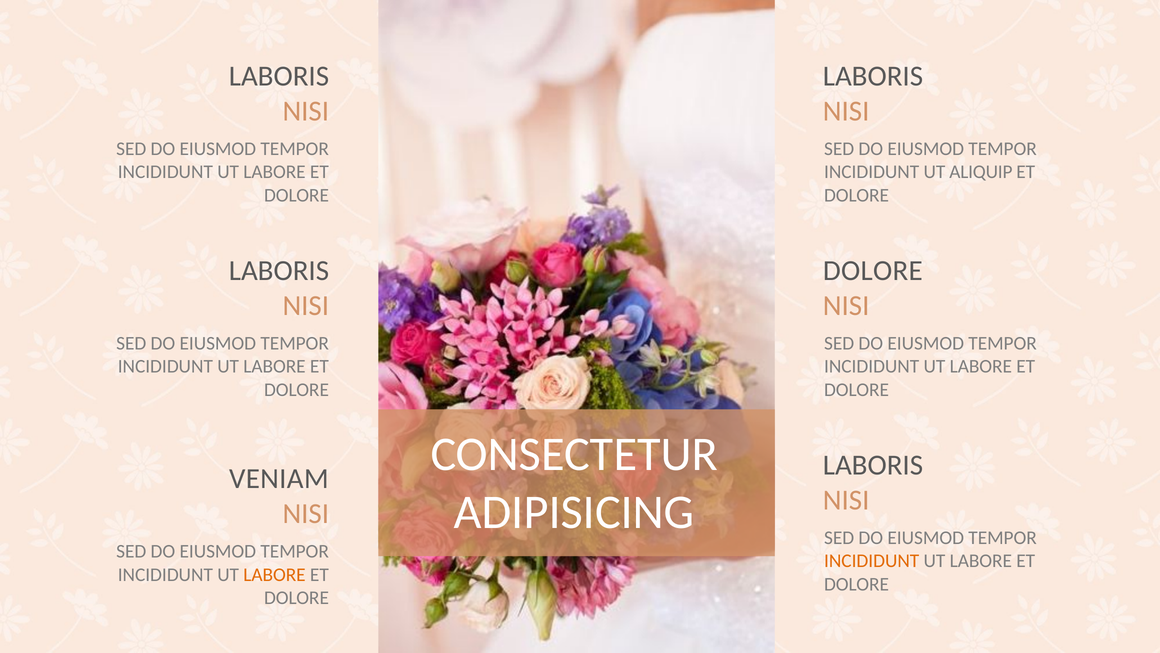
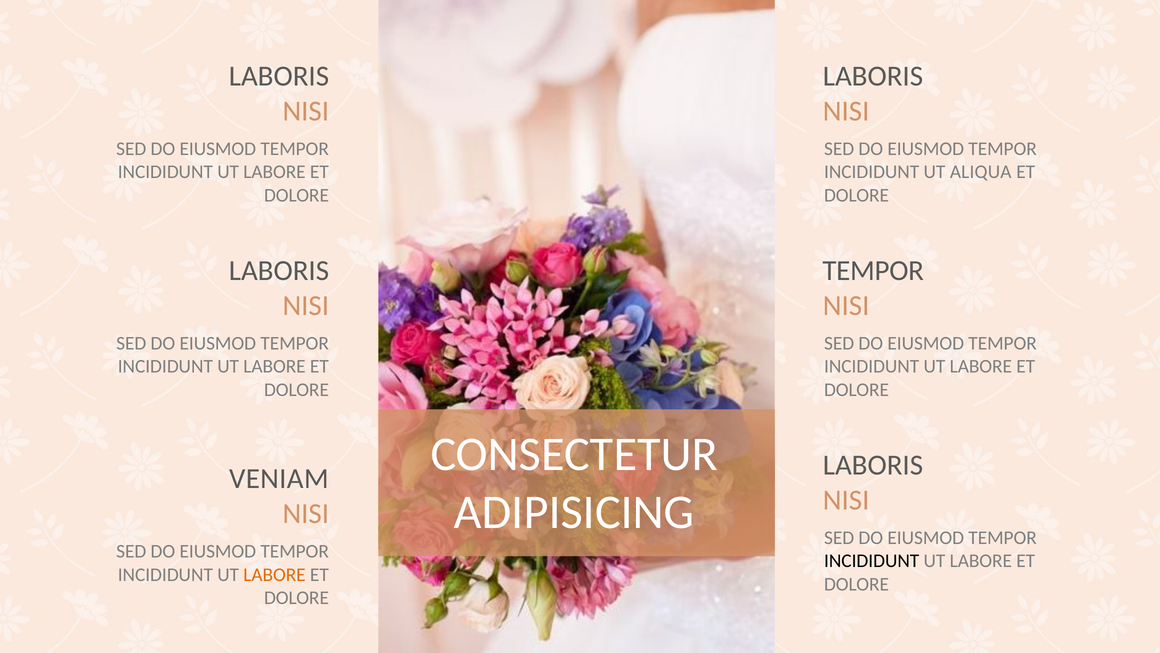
ALIQUIP: ALIQUIP -> ALIQUA (981, 172)
DOLORE: DOLORE -> TEMPOR (873, 271)
INCIDIDUNT colour: orange -> black (872, 561)
